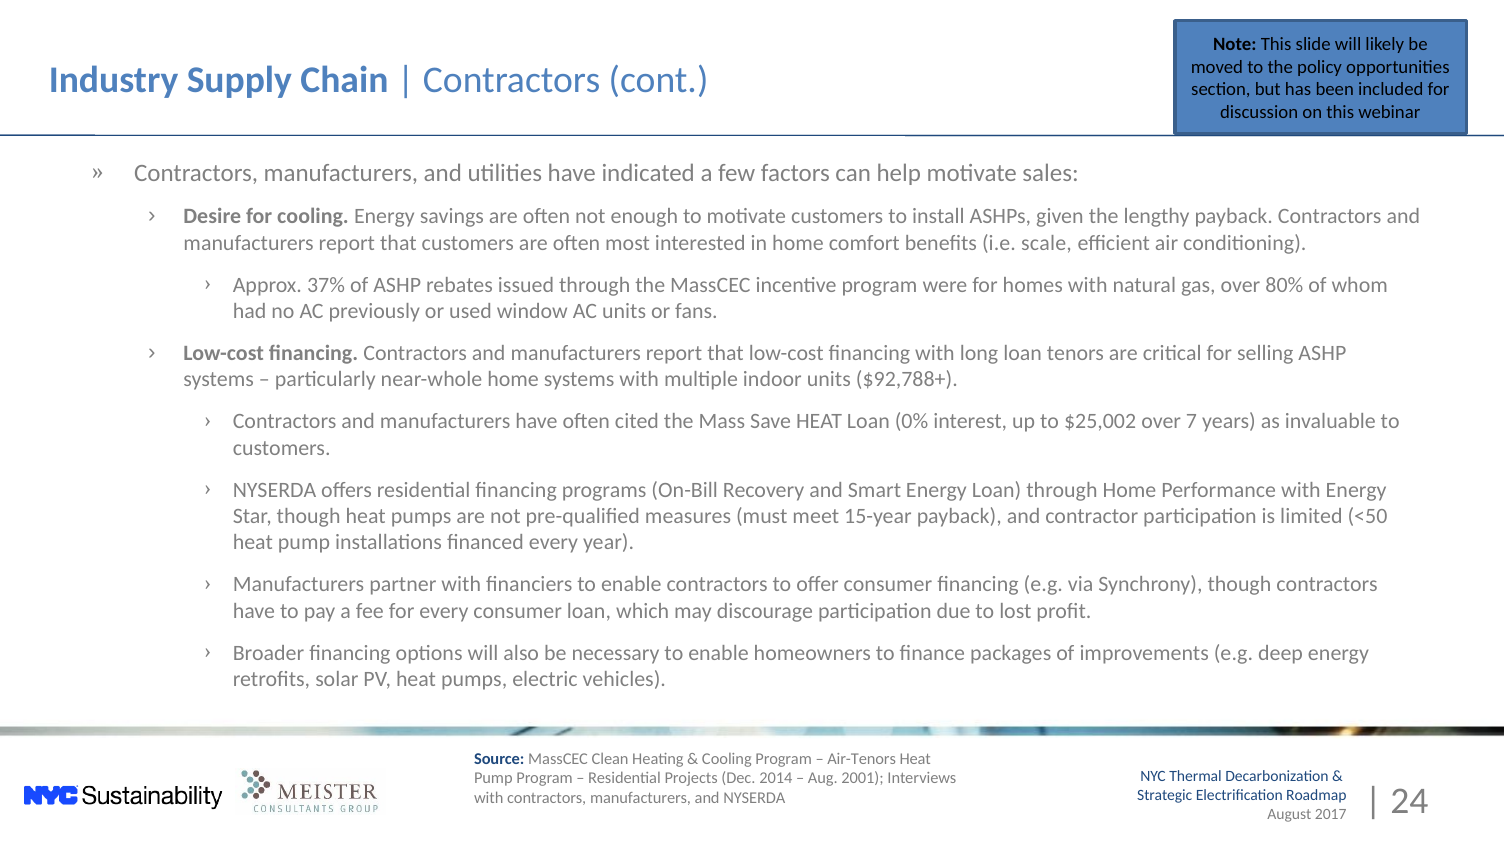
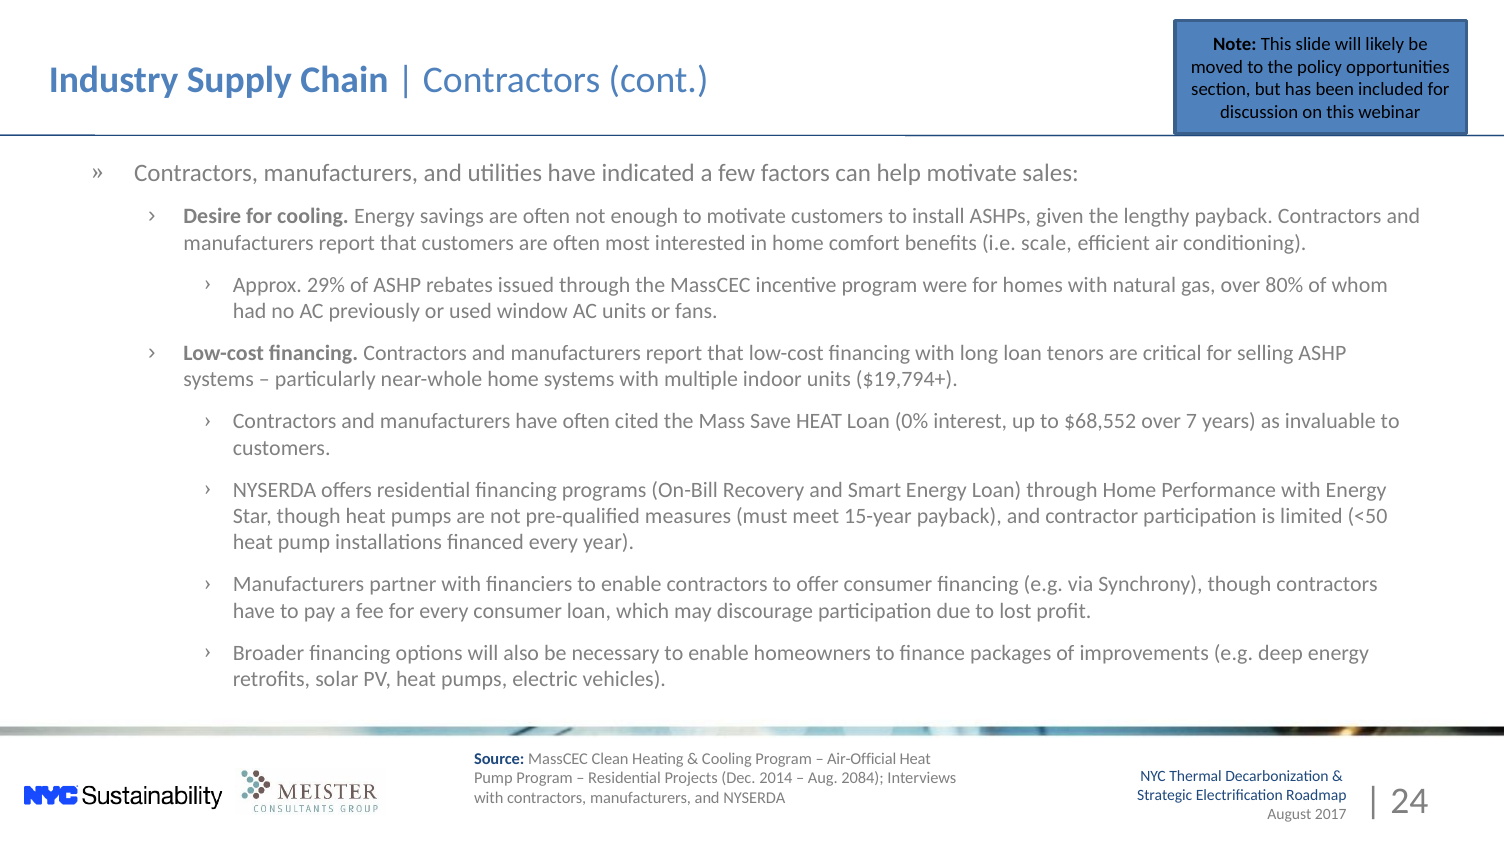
37%: 37% -> 29% (326, 285)
$92,788+: $92,788+ -> $19,794+ (907, 380)
$25,002: $25,002 -> $68,552 (1100, 422)
Air-Tenors: Air-Tenors -> Air-Official (862, 759)
2001: 2001 -> 2084 (863, 778)
